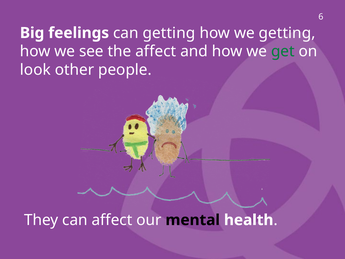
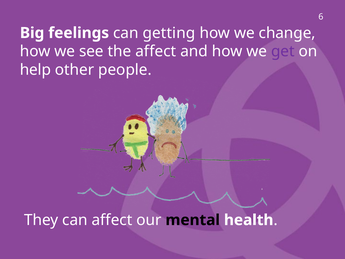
we getting: getting -> change (287, 33)
get colour: green -> purple (283, 51)
look: look -> help (35, 70)
